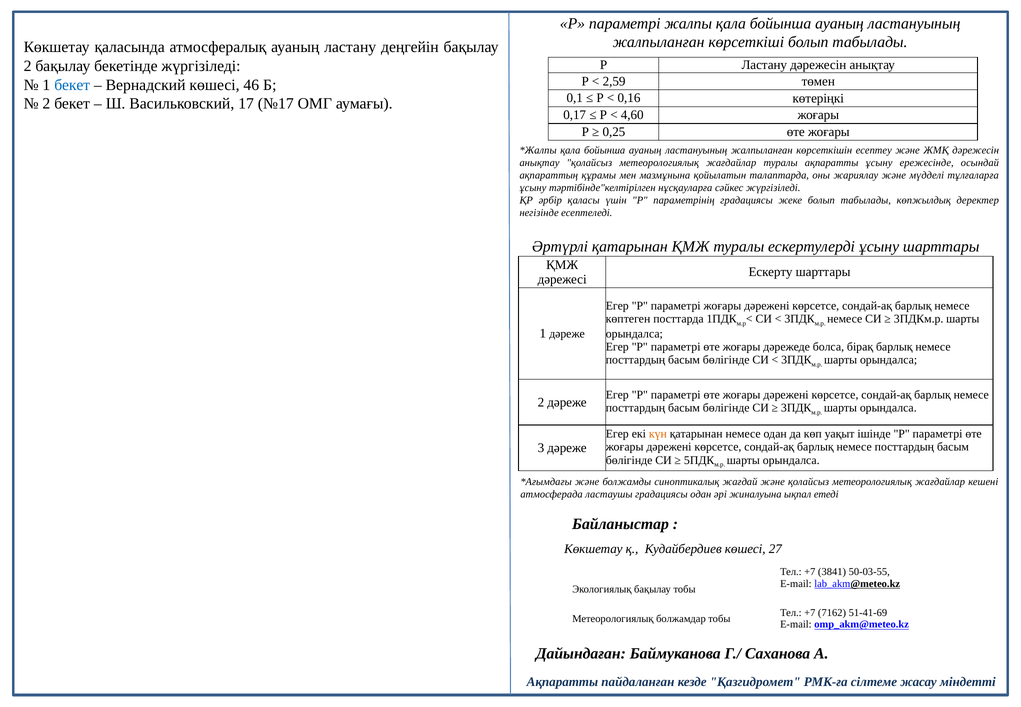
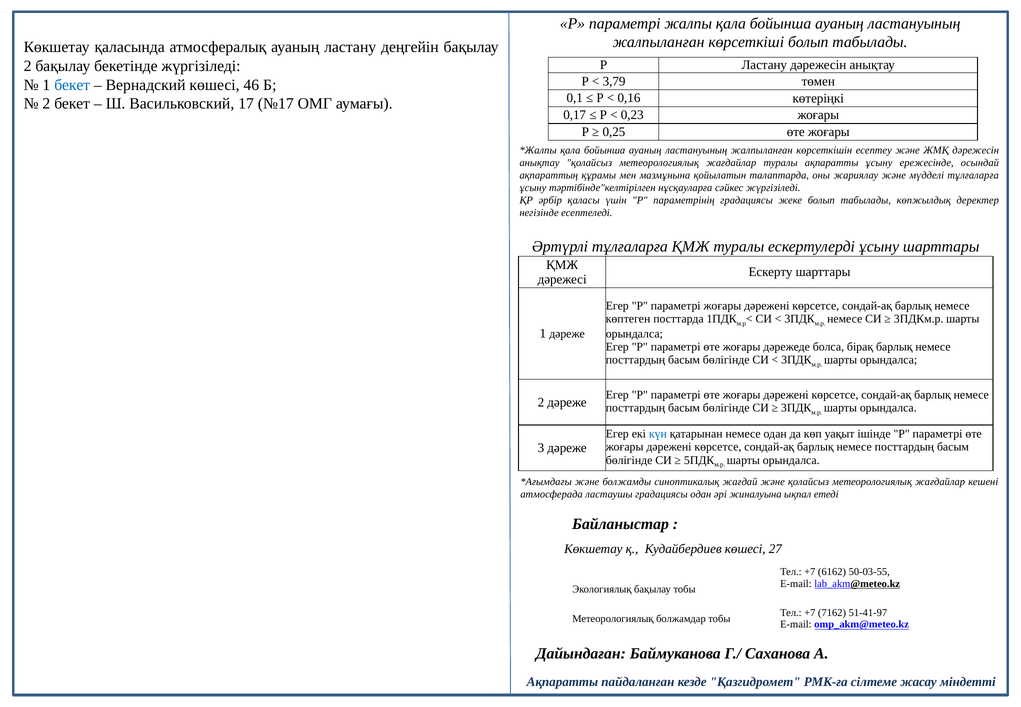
2,59: 2,59 -> 3,79 (614, 81)
4,60: 4,60 -> 0,23 (632, 115)
Әртүрлі қатарынан: қатарынан -> тұлғаларға (630, 247)
күн colour: orange -> blue (658, 434)
3841: 3841 -> 6162 (832, 572)
51-41-69: 51-41-69 -> 51-41-97 (868, 613)
